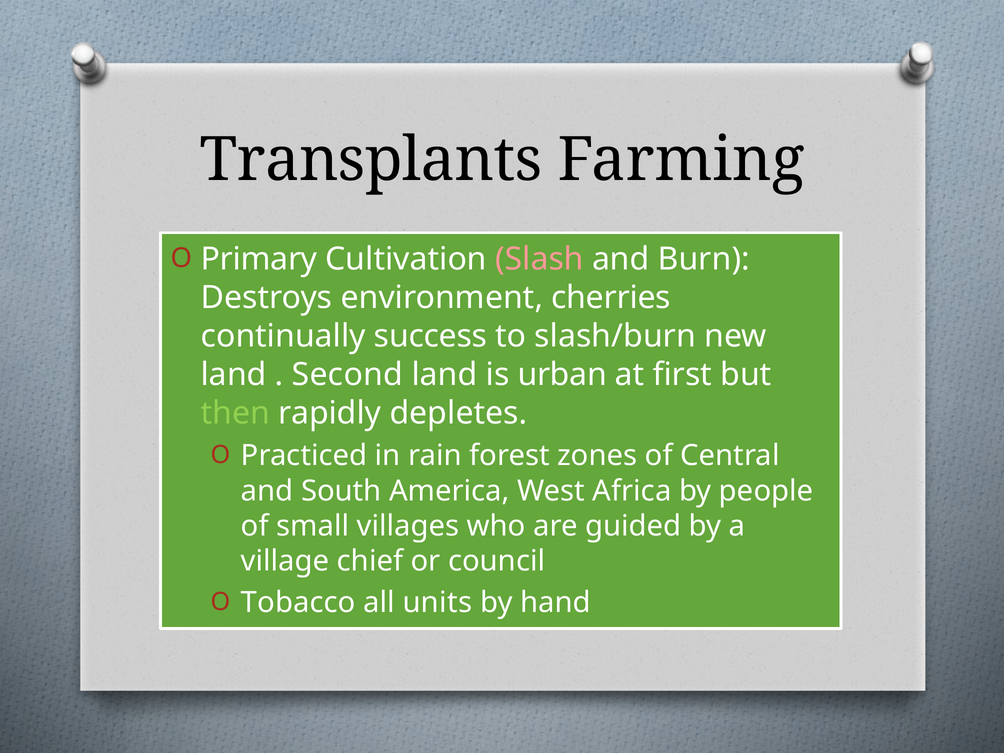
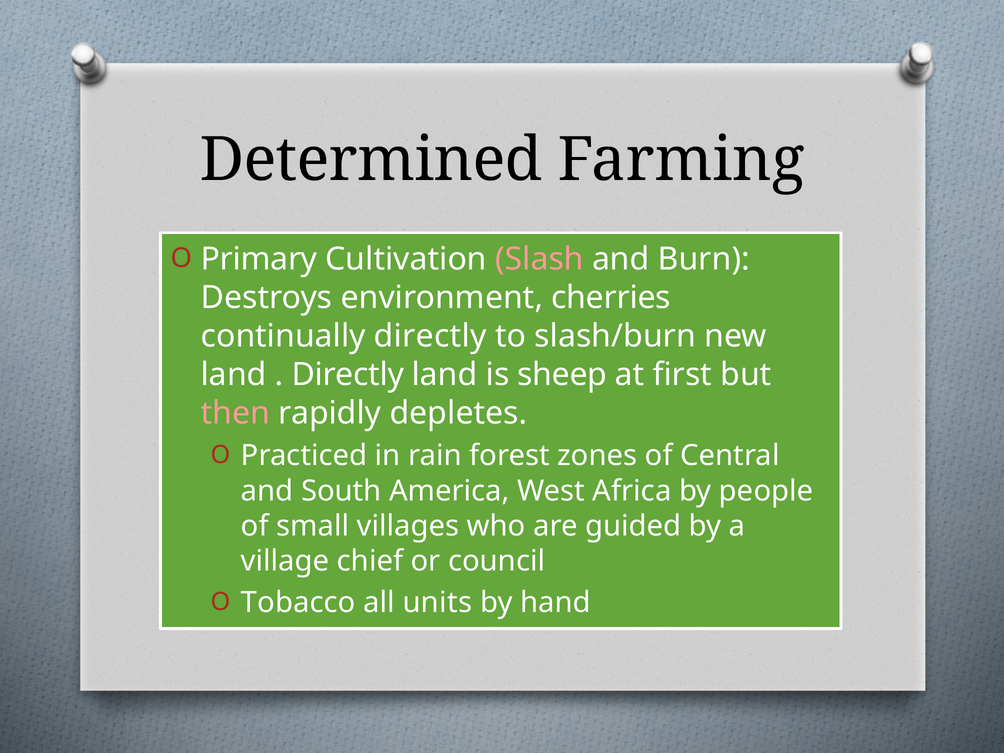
Transplants: Transplants -> Determined (371, 160)
continually success: success -> directly (430, 336)
Second: Second -> Directly (348, 375)
urban: urban -> sheep (562, 375)
then colour: light green -> pink (235, 413)
